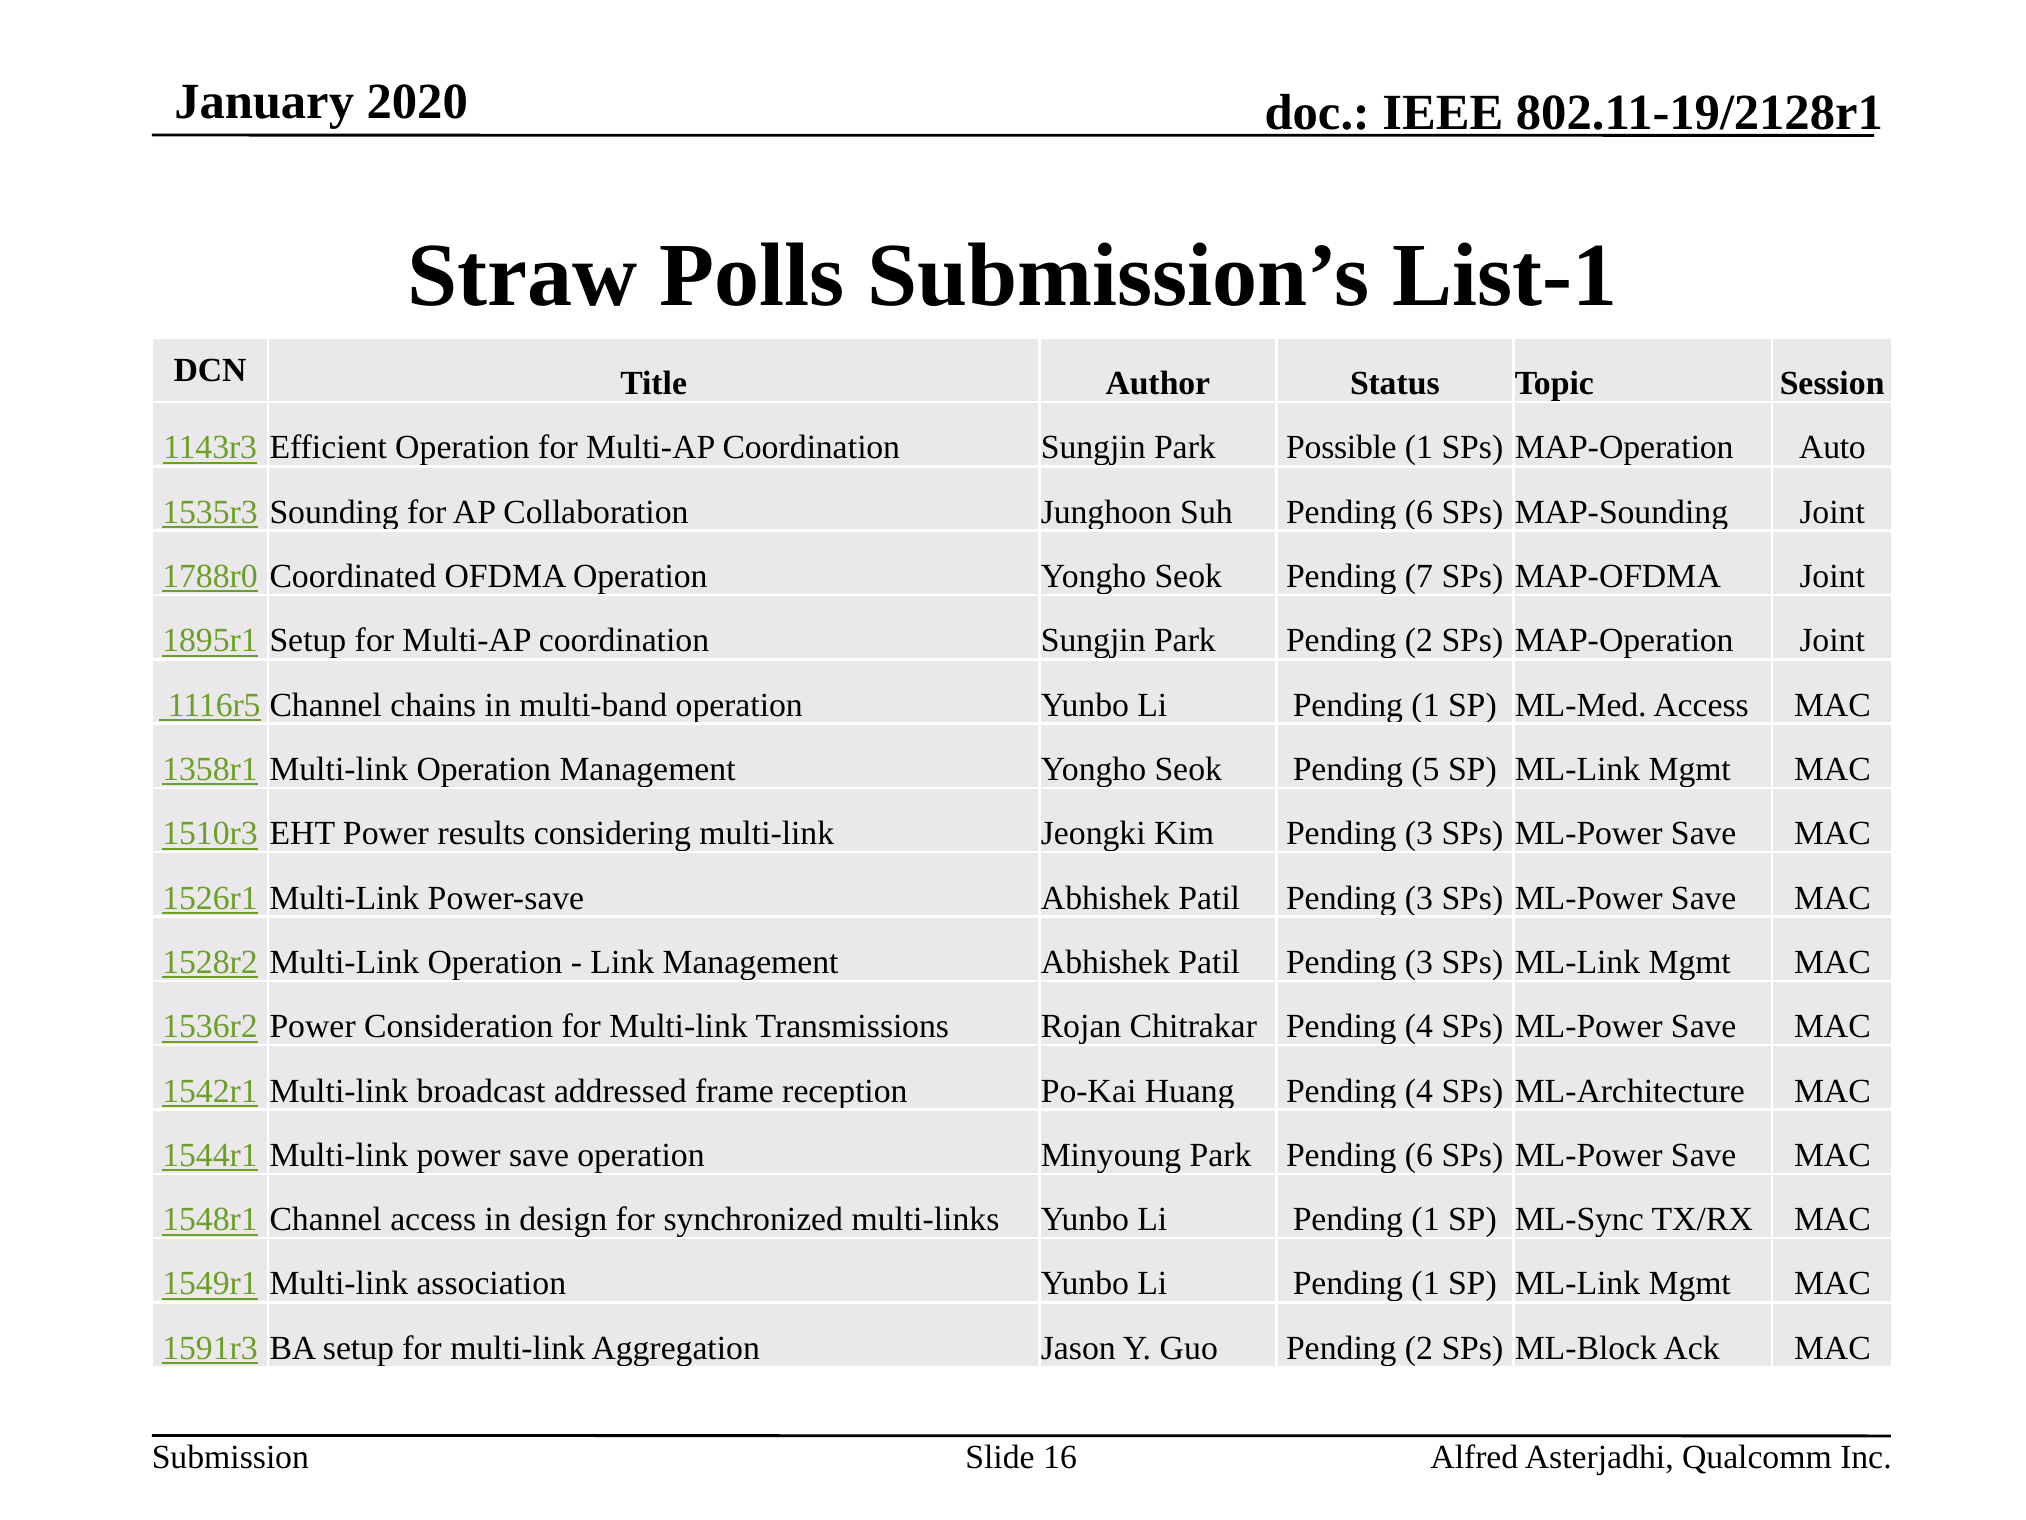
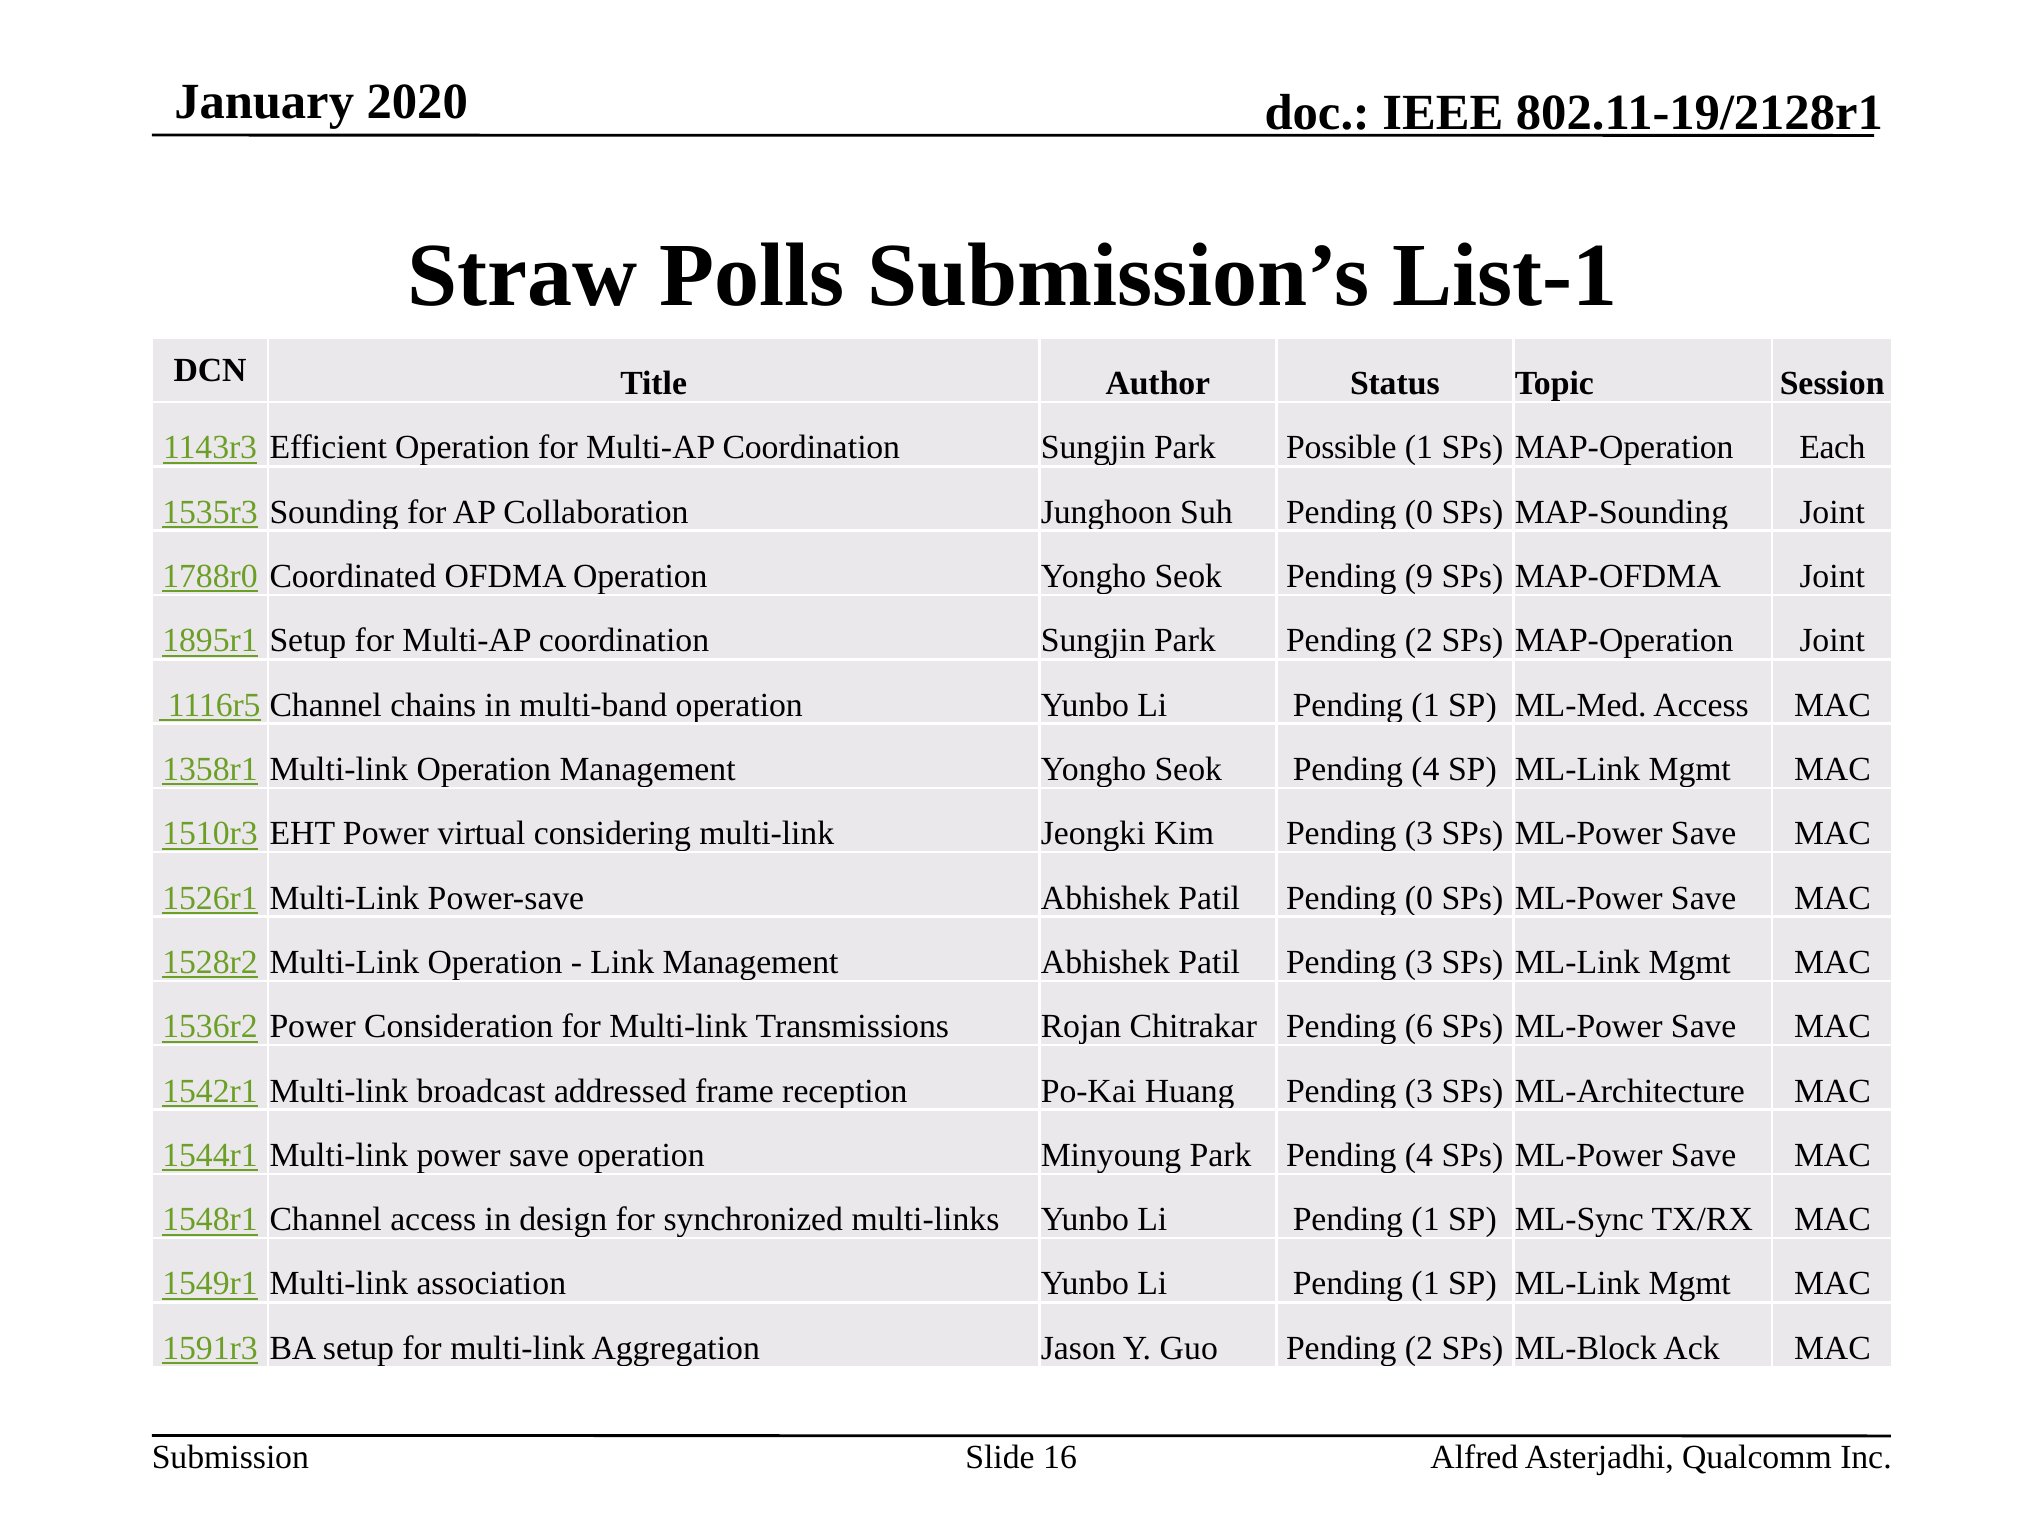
Auto: Auto -> Each (1832, 448)
Suh Pending 6: 6 -> 0 (1419, 512)
7: 7 -> 9 (1419, 576)
Seok Pending 5: 5 -> 4 (1426, 769)
results: results -> virtual (482, 833)
3: 3 -> 0 (1419, 898)
Chitrakar Pending 4: 4 -> 6 (1419, 1026)
Huang Pending 4: 4 -> 3 (1419, 1091)
Park Pending 6: 6 -> 4 (1419, 1155)
